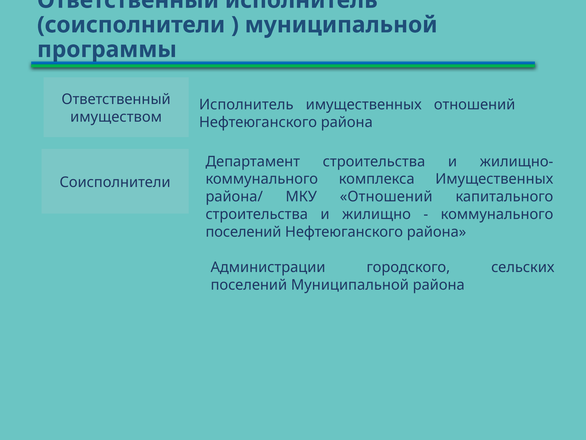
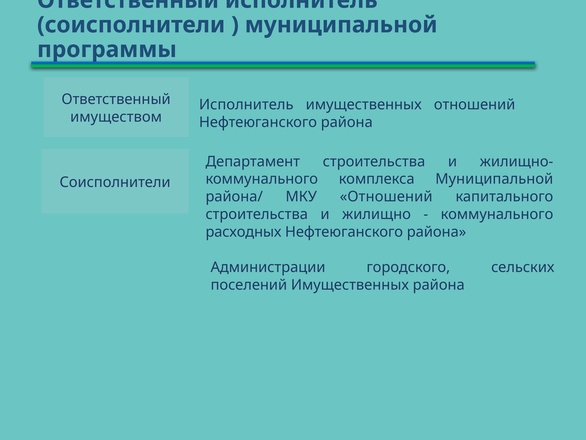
комплекса Имущественных: Имущественных -> Муниципальной (494, 179)
поселений: поселений -> расходных (243, 232)
поселений Муниципальной: Муниципальной -> Имущественных (350, 285)
